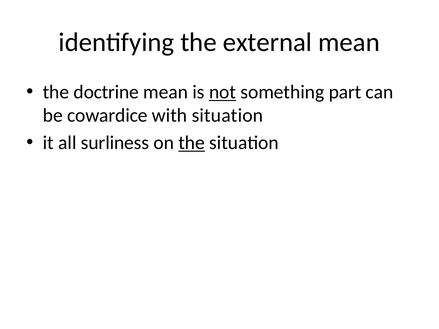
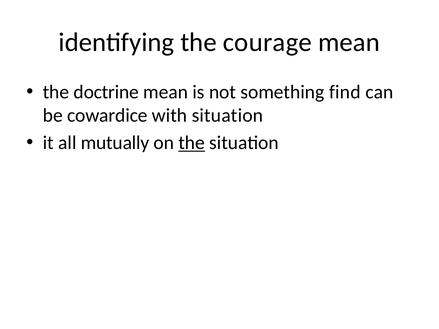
external: external -> courage (267, 42)
not underline: present -> none (223, 92)
part: part -> find (345, 92)
surliness: surliness -> mutually (115, 143)
